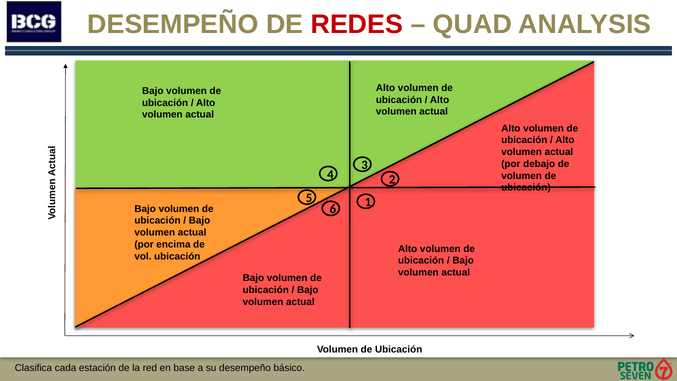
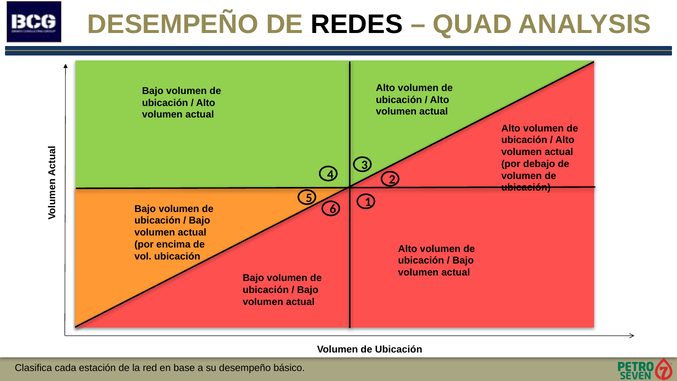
REDES colour: red -> black (357, 24)
